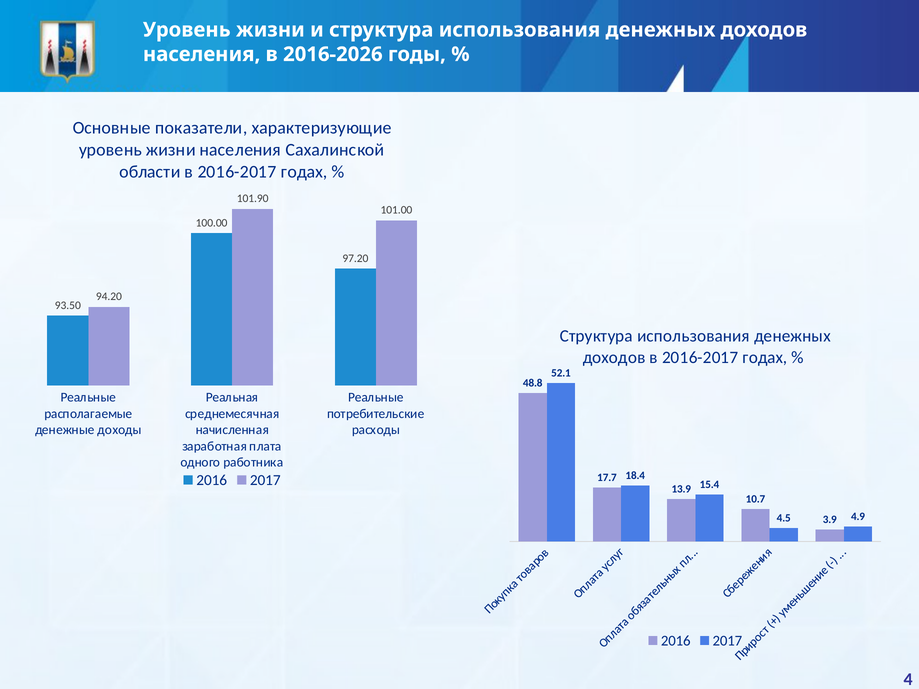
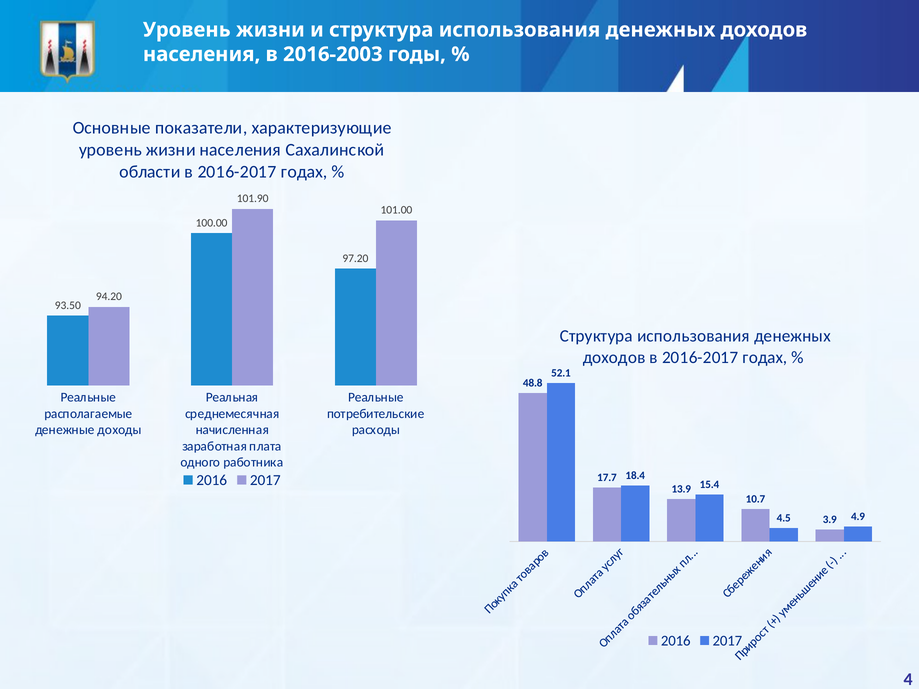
2016-2026: 2016-2026 -> 2016-2003 (333, 54)
